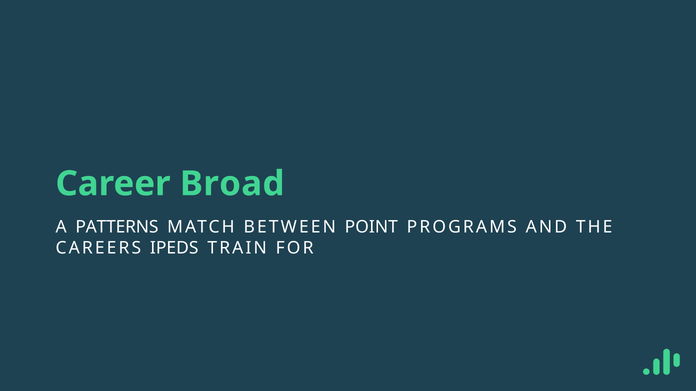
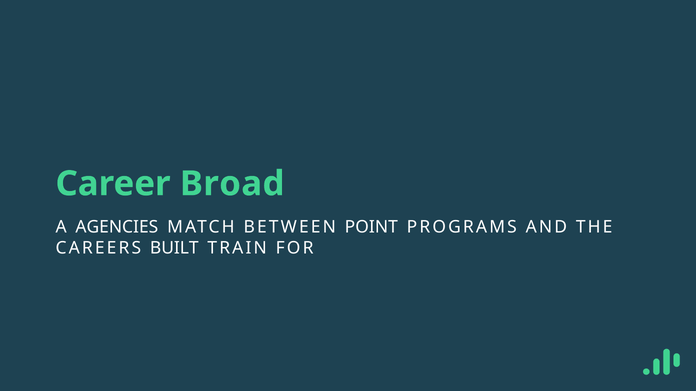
PATTERNS: PATTERNS -> AGENCIES (117, 228)
IPEDS: IPEDS -> BUILT (174, 248)
